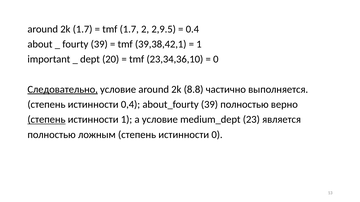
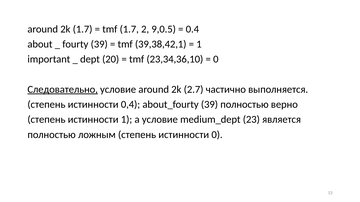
2,9.5: 2,9.5 -> 9,0.5 (164, 29)
8.8: 8.8 -> 2.7 (194, 90)
степень underline: present -> none (46, 120)
